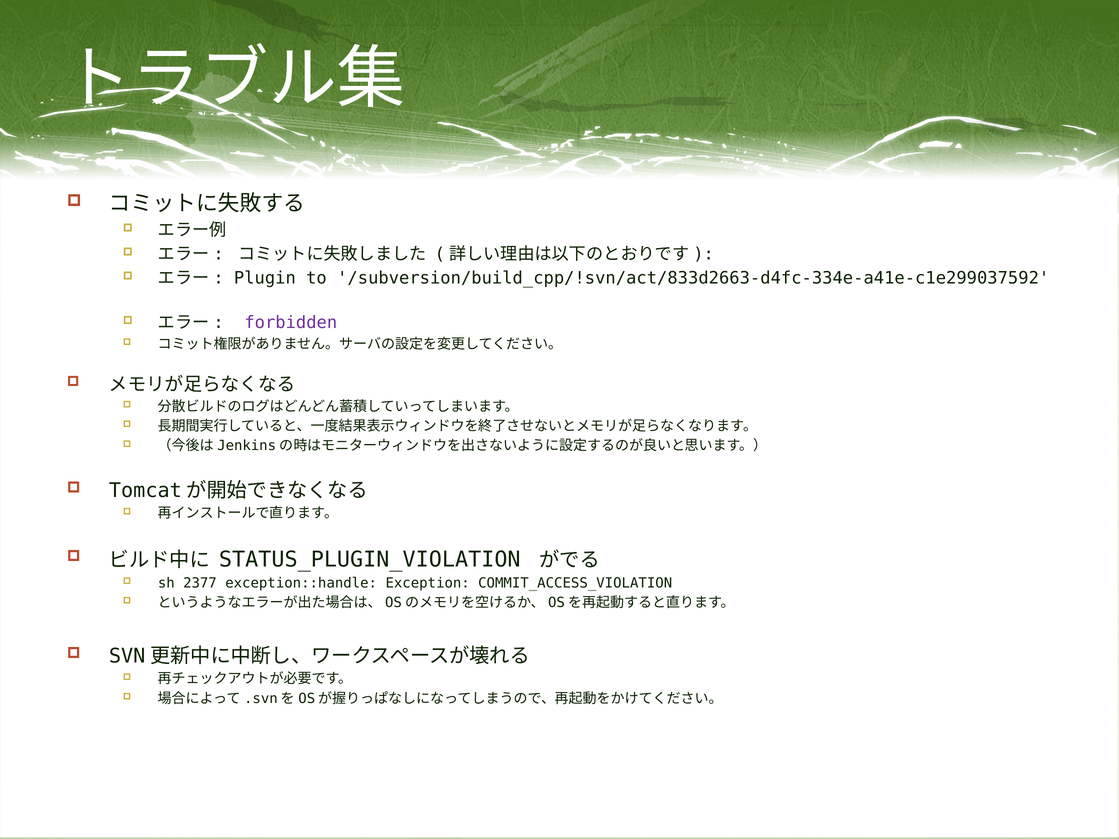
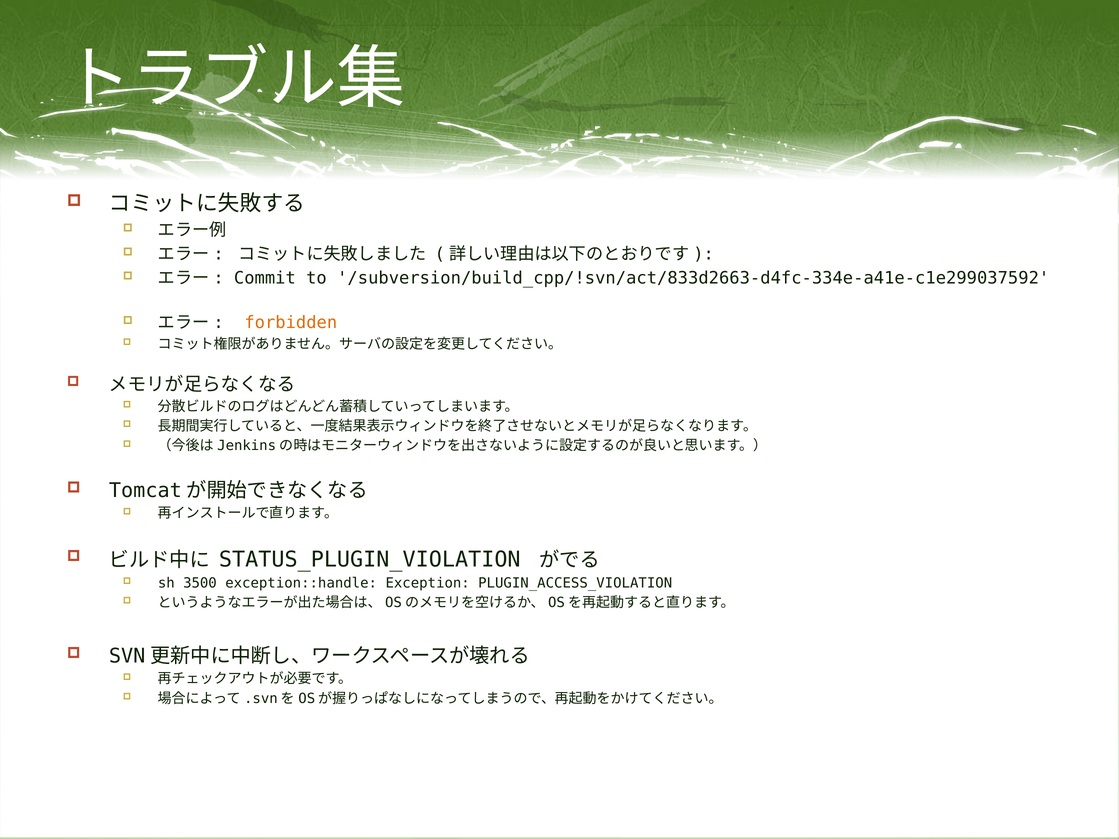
Plugin: Plugin -> Commit (265, 278)
forbidden colour: purple -> orange (291, 323)
2377: 2377 -> 3500 (200, 583)
COMMIT_ACCESS_VIOLATION: COMMIT_ACCESS_VIOLATION -> PLUGIN_ACCESS_VIOLATION (575, 583)
